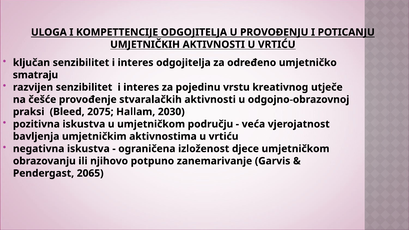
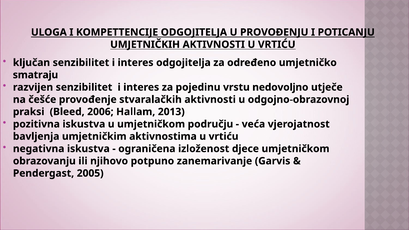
kreativnog: kreativnog -> nedovoljno (280, 87)
2075: 2075 -> 2006 (100, 112)
2030: 2030 -> 2013 (171, 112)
2065: 2065 -> 2005 (90, 173)
